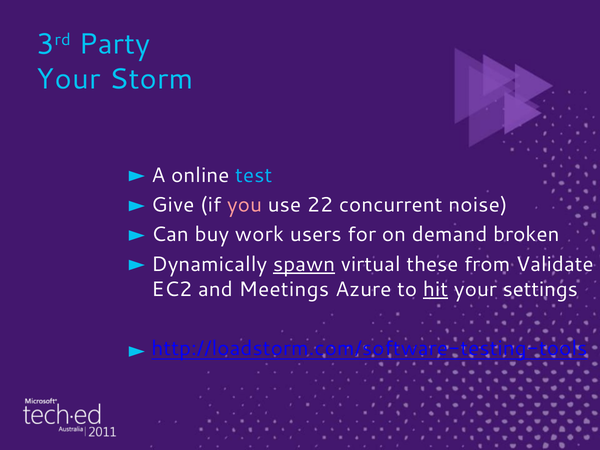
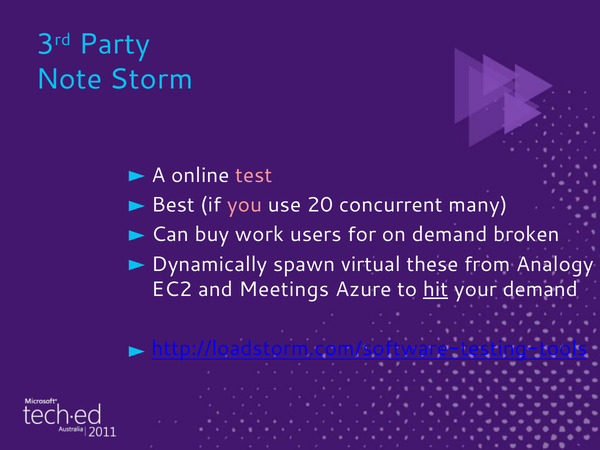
Your: Your -> Note (69, 79)
test colour: light blue -> pink (254, 175)
Give: Give -> Best (173, 205)
22: 22 -> 20 (320, 205)
noise: noise -> many (478, 205)
spawn underline: present -> none (304, 264)
Validate: Validate -> Analogy (555, 264)
your settings: settings -> demand (540, 289)
